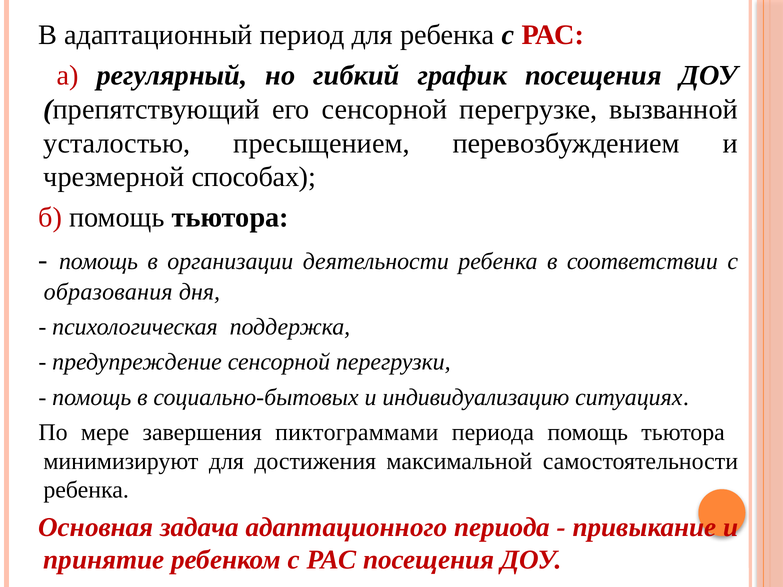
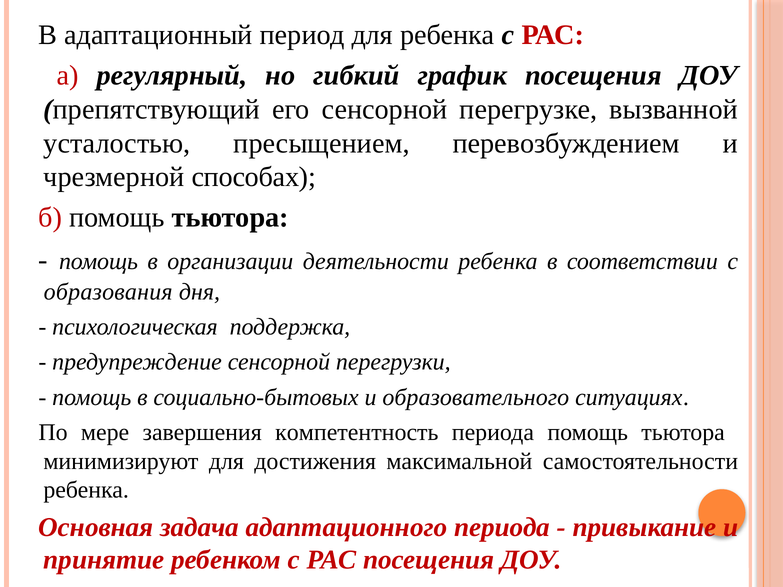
индивидуализацию: индивидуализацию -> образовательного (476, 397)
пиктограммами: пиктограммами -> компетентность (357, 433)
